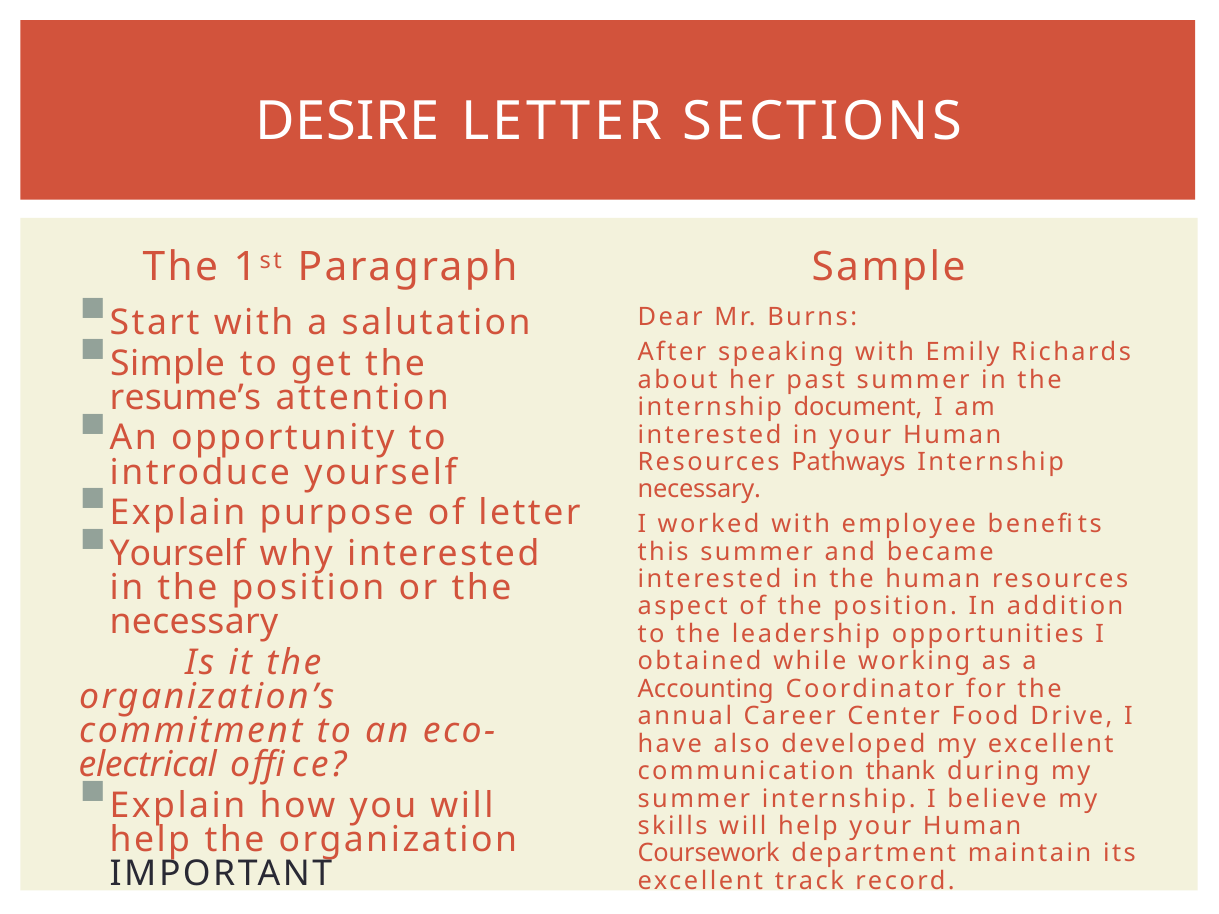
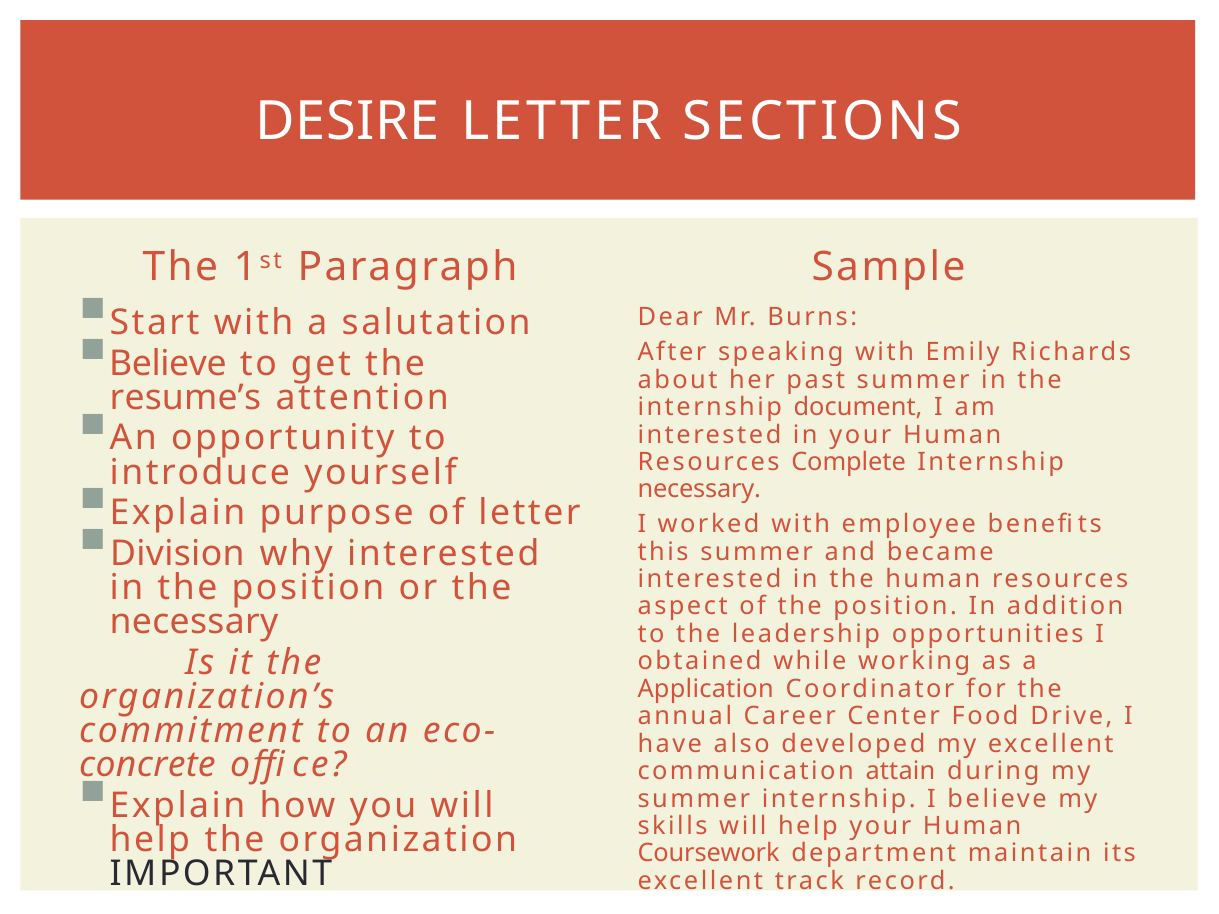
Simple: Simple -> Believe (168, 364)
Pathways: Pathways -> Complete (849, 462)
Yourself: Yourself -> Division (177, 554)
Accounting: Accounting -> Application (706, 689)
electrical: electrical -> concrete (147, 765)
thank: thank -> attain (900, 771)
